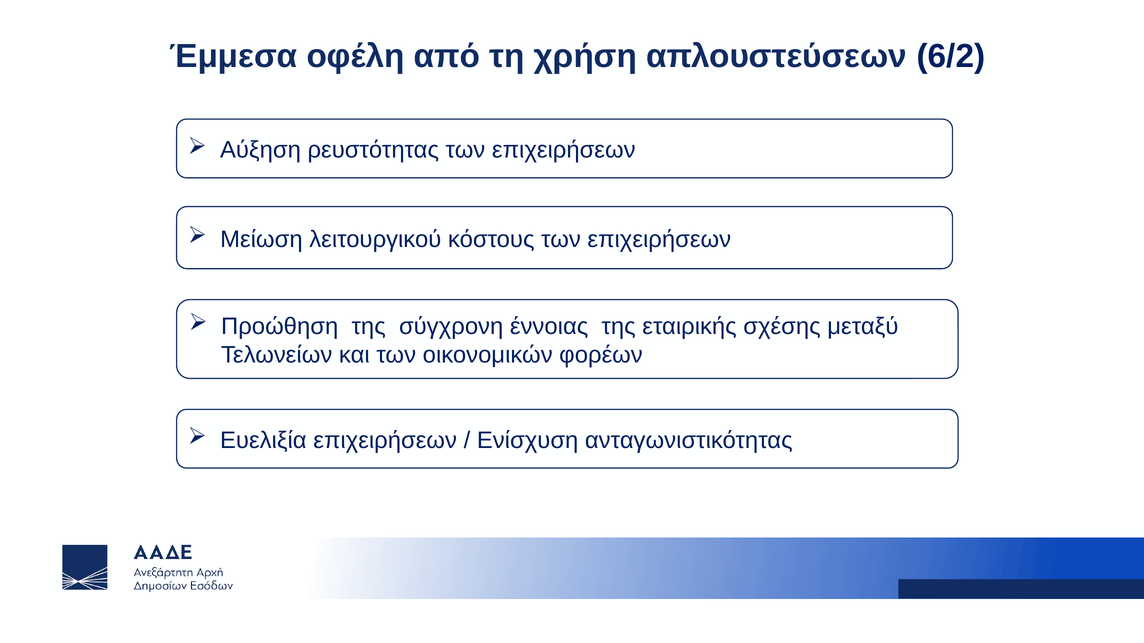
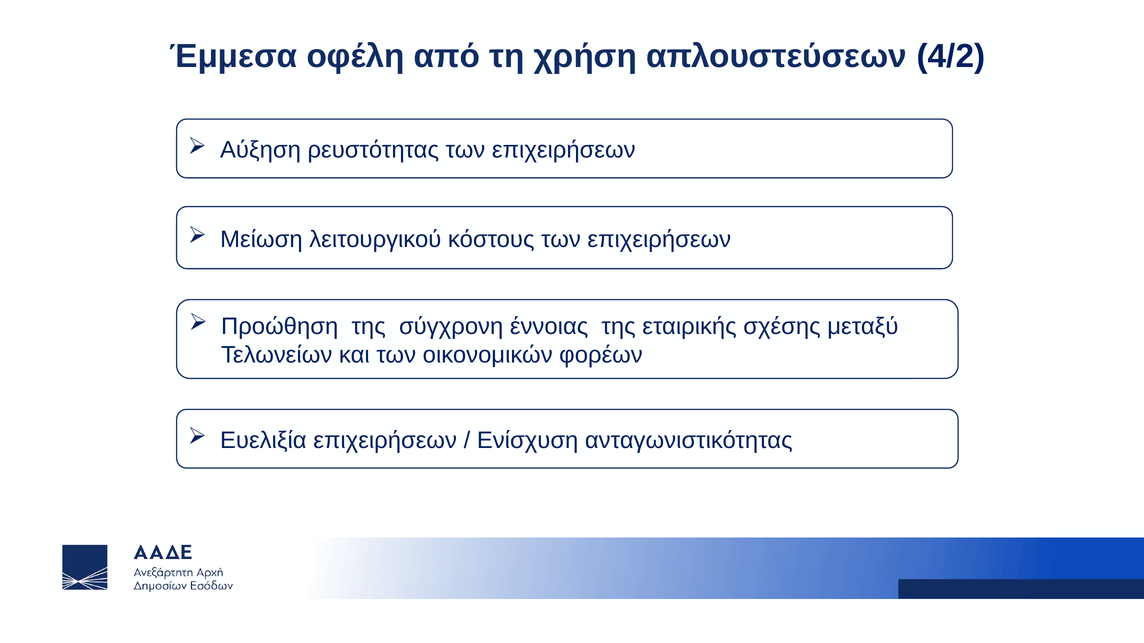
6/2: 6/2 -> 4/2 (951, 56)
